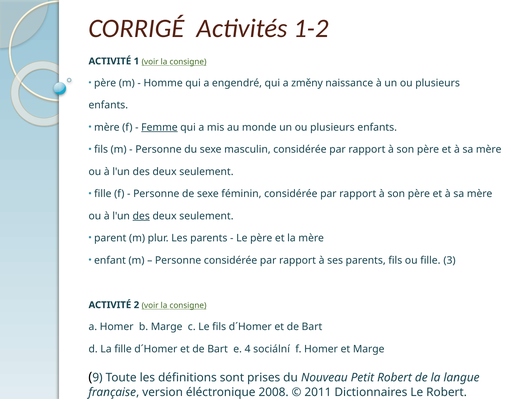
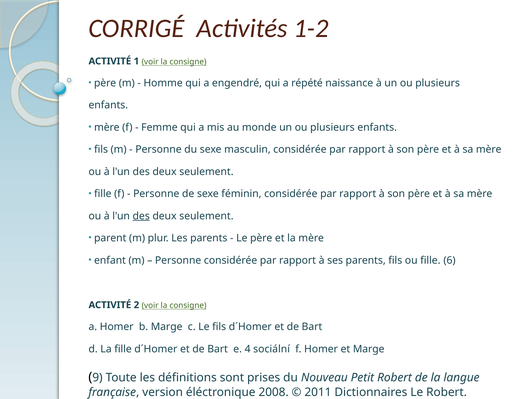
změny: změny -> répété (307, 83)
Femme underline: present -> none (159, 127)
3: 3 -> 6 (449, 260)
